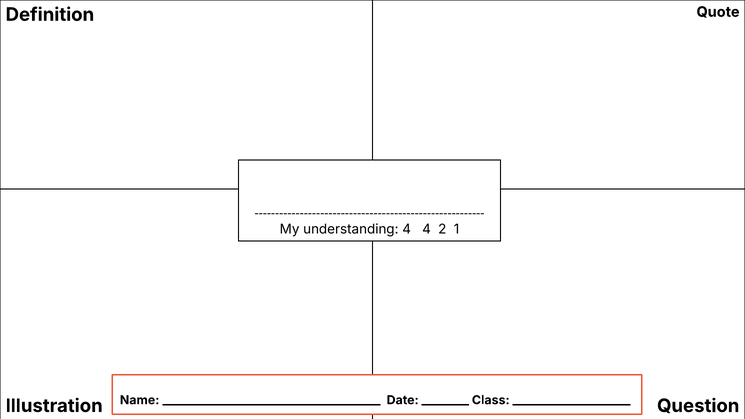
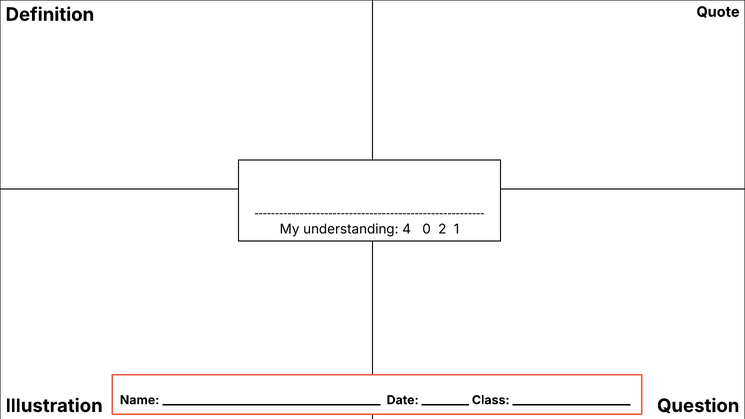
4 4: 4 -> 0 (426, 229)
